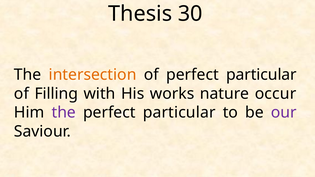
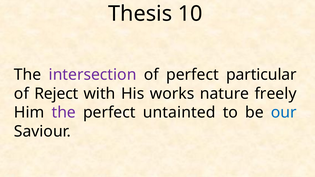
30: 30 -> 10 (190, 14)
intersection colour: orange -> purple (93, 75)
Filling: Filling -> Reject (56, 94)
occur: occur -> freely (276, 94)
particular: particular -> untainted (179, 113)
our colour: purple -> blue (284, 113)
